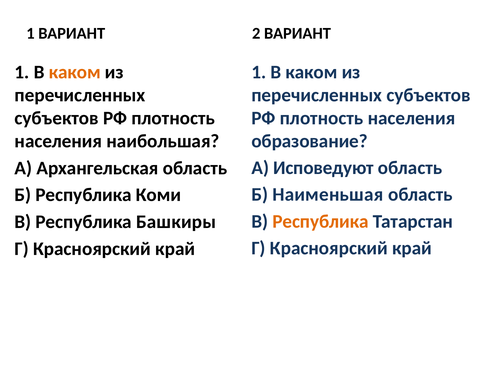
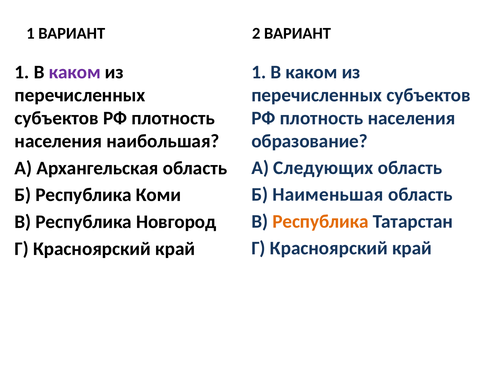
каком colour: orange -> purple (75, 72)
Исповедуют: Исповедуют -> Следующих (323, 168)
Башкиры: Башкиры -> Новгород (176, 222)
